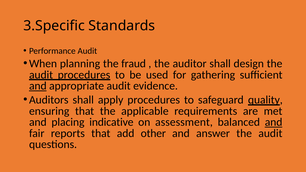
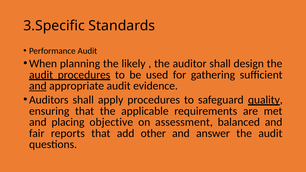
fraud: fraud -> likely (134, 64)
indicative: indicative -> objective (111, 122)
and underline: present -> none (274, 122)
